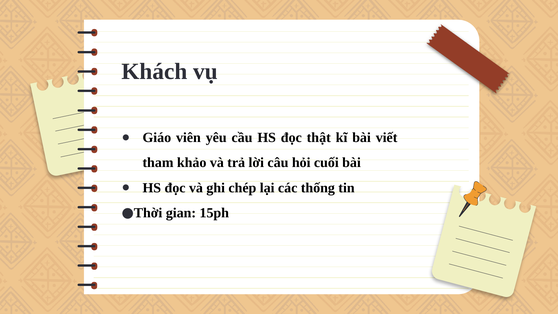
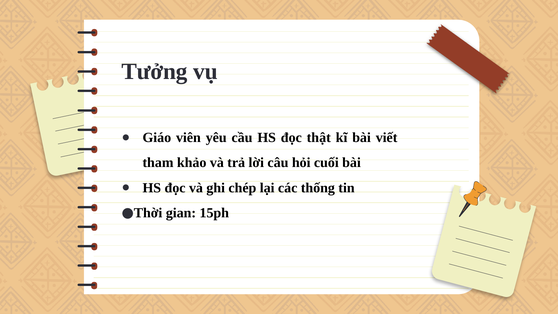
Khách: Khách -> Tưởng (155, 72)
